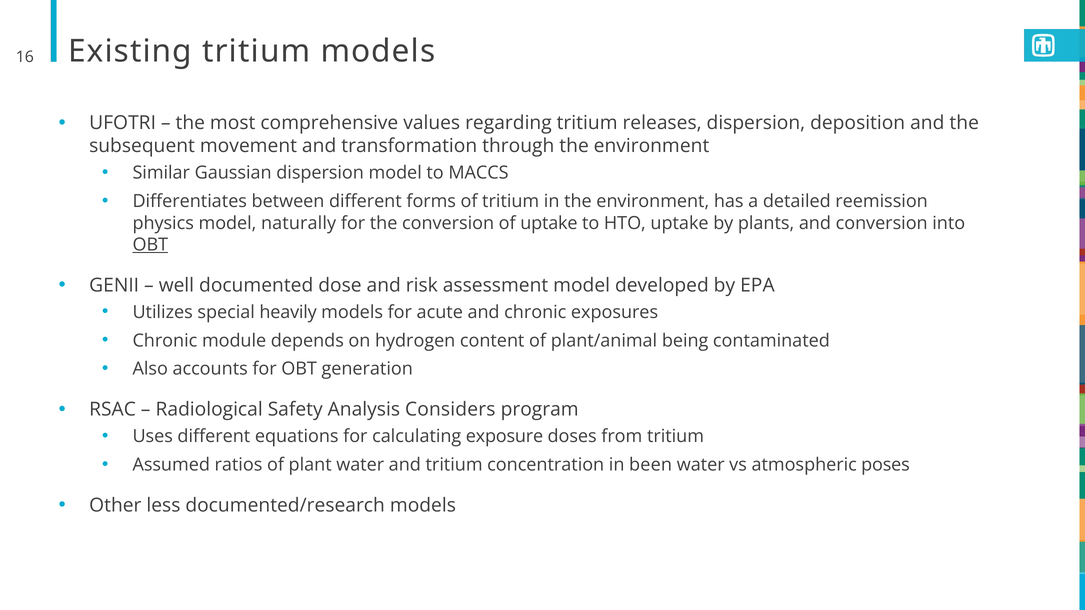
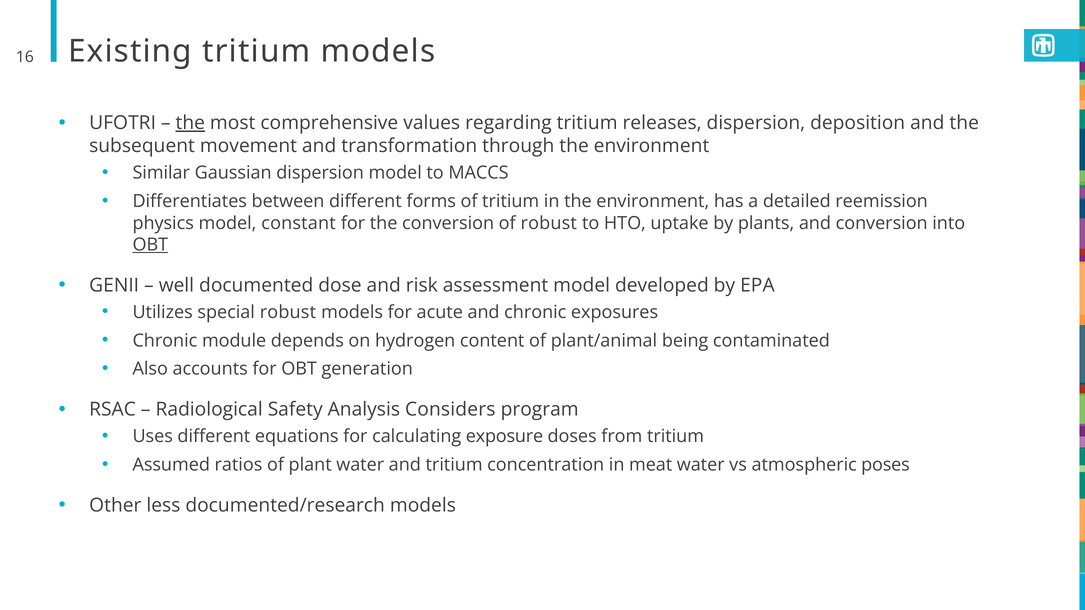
the underline: none -> present (190, 123)
naturally: naturally -> constant (299, 223)
of uptake: uptake -> robust (549, 223)
special heavily: heavily -> robust (288, 312)
been: been -> meat (651, 465)
